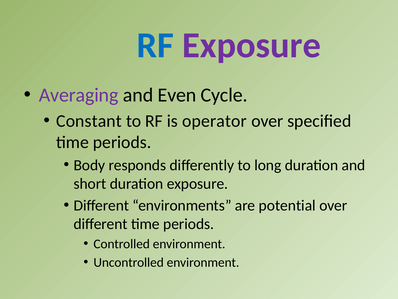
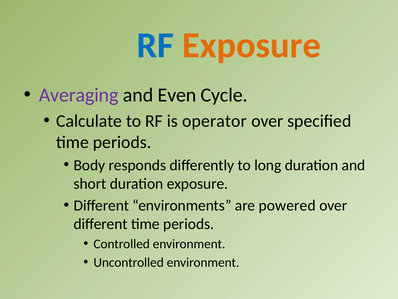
Exposure colour: purple -> orange (252, 45)
Constant: Constant -> Calculate (89, 121)
potential: potential -> powered (287, 205)
